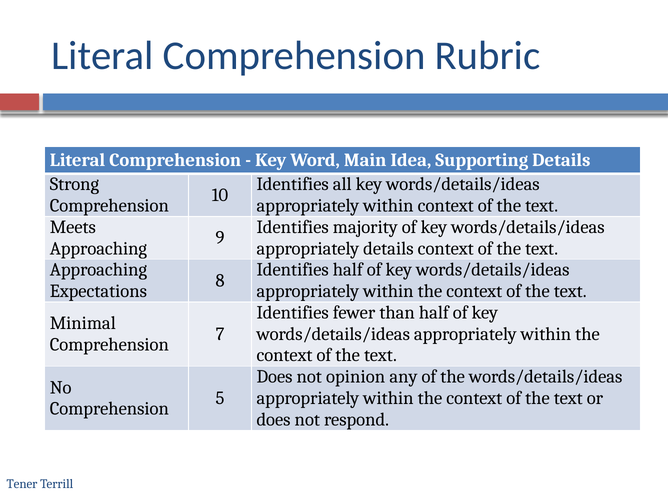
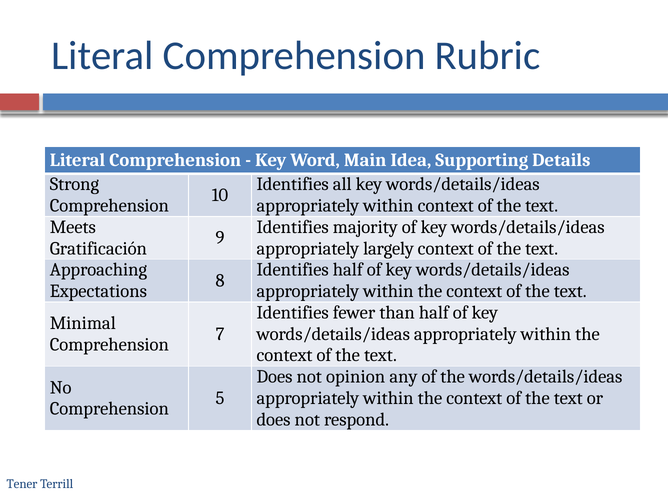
Approaching: Approaching -> Gratificación (98, 248)
appropriately details: details -> largely (389, 248)
